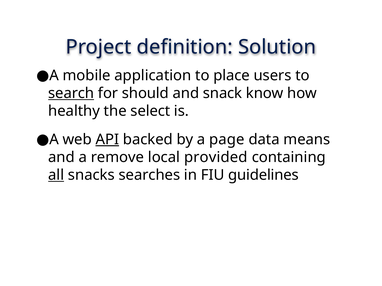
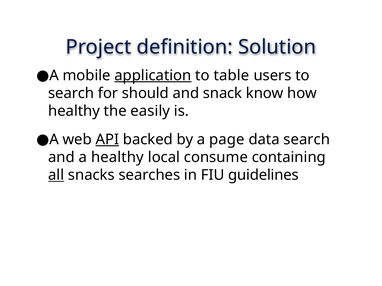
application underline: none -> present (153, 76)
place: place -> table (231, 76)
search underline: present -> none (71, 93)
select: select -> easily (150, 111)
data means: means -> search (307, 140)
a remove: remove -> healthy (117, 157)
provided: provided -> consume (216, 157)
